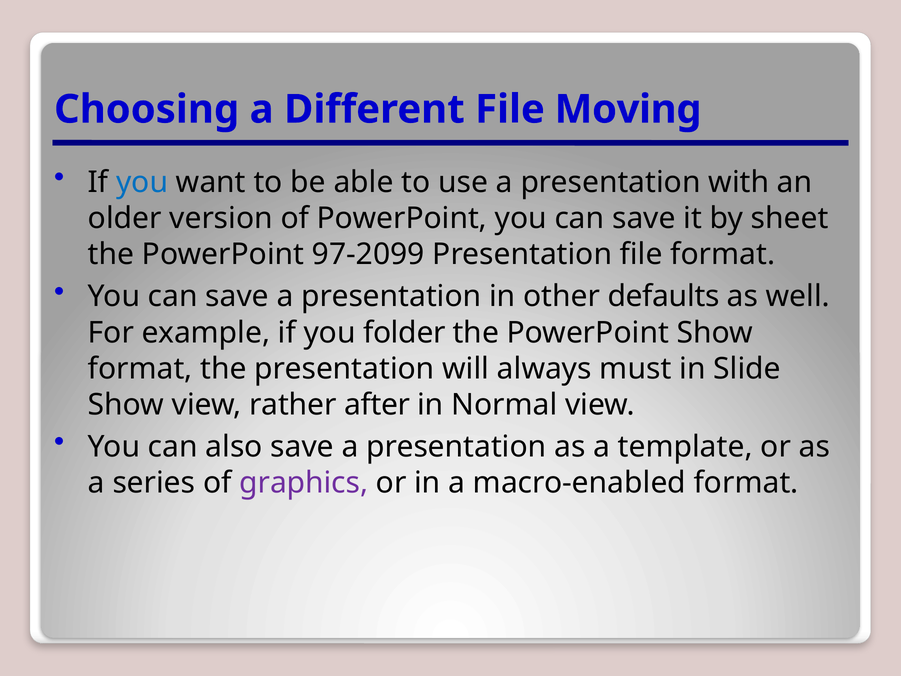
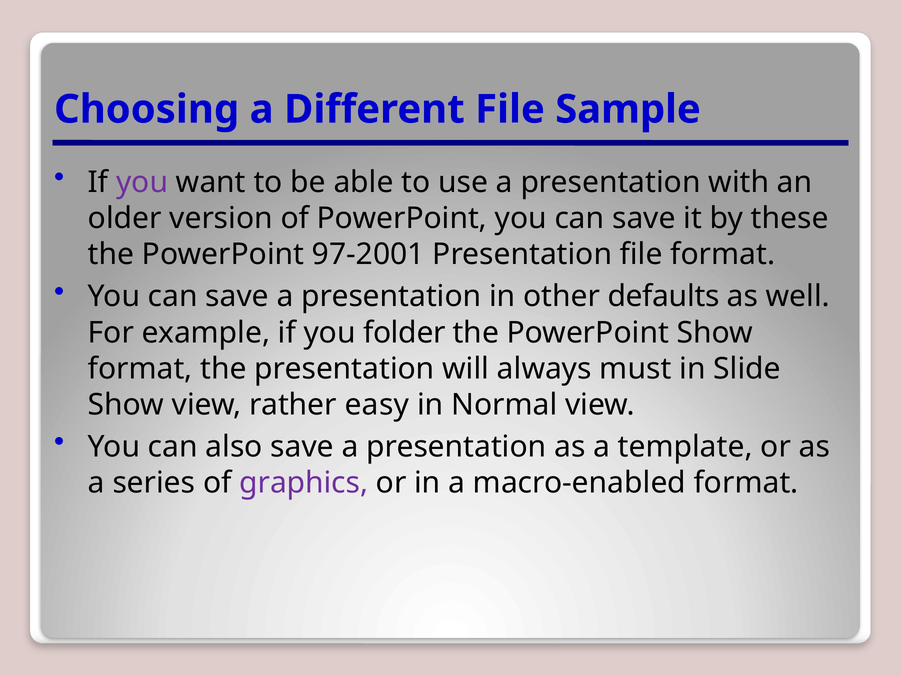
Moving: Moving -> Sample (628, 109)
you colour: blue -> purple (142, 182)
sheet: sheet -> these (790, 218)
97-2099: 97-2099 -> 97-2001 (368, 254)
after: after -> easy (377, 405)
